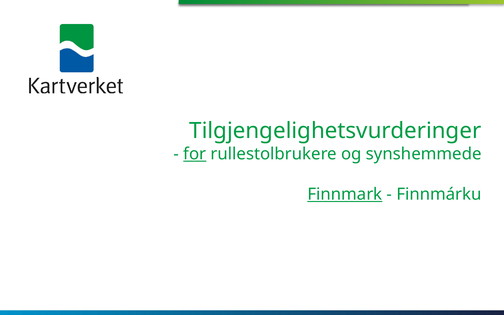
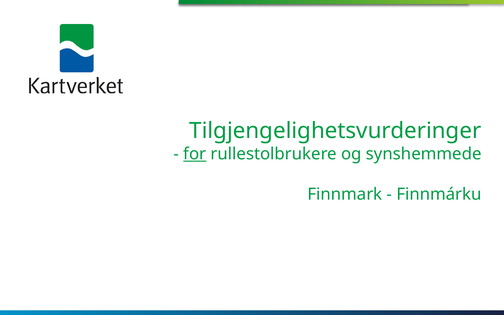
Finnmark underline: present -> none (345, 194)
